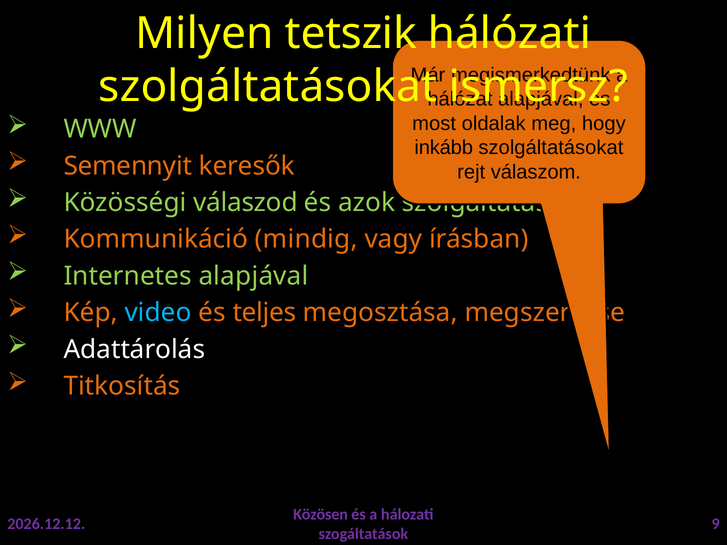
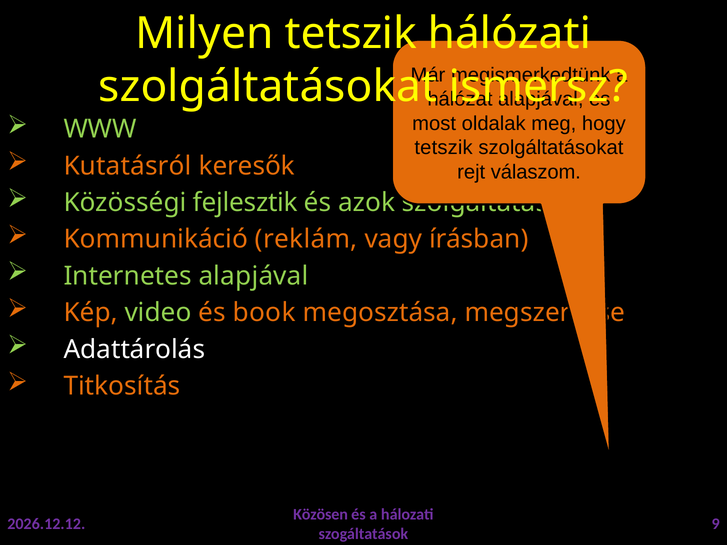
inkább: inkább -> tetszik (444, 148)
Semennyit: Semennyit -> Kutatásról (128, 166)
válaszod: válaszod -> fejlesztik (245, 203)
mindig: mindig -> reklám (306, 239)
video colour: light blue -> light green (158, 313)
teljes: teljes -> book (264, 313)
